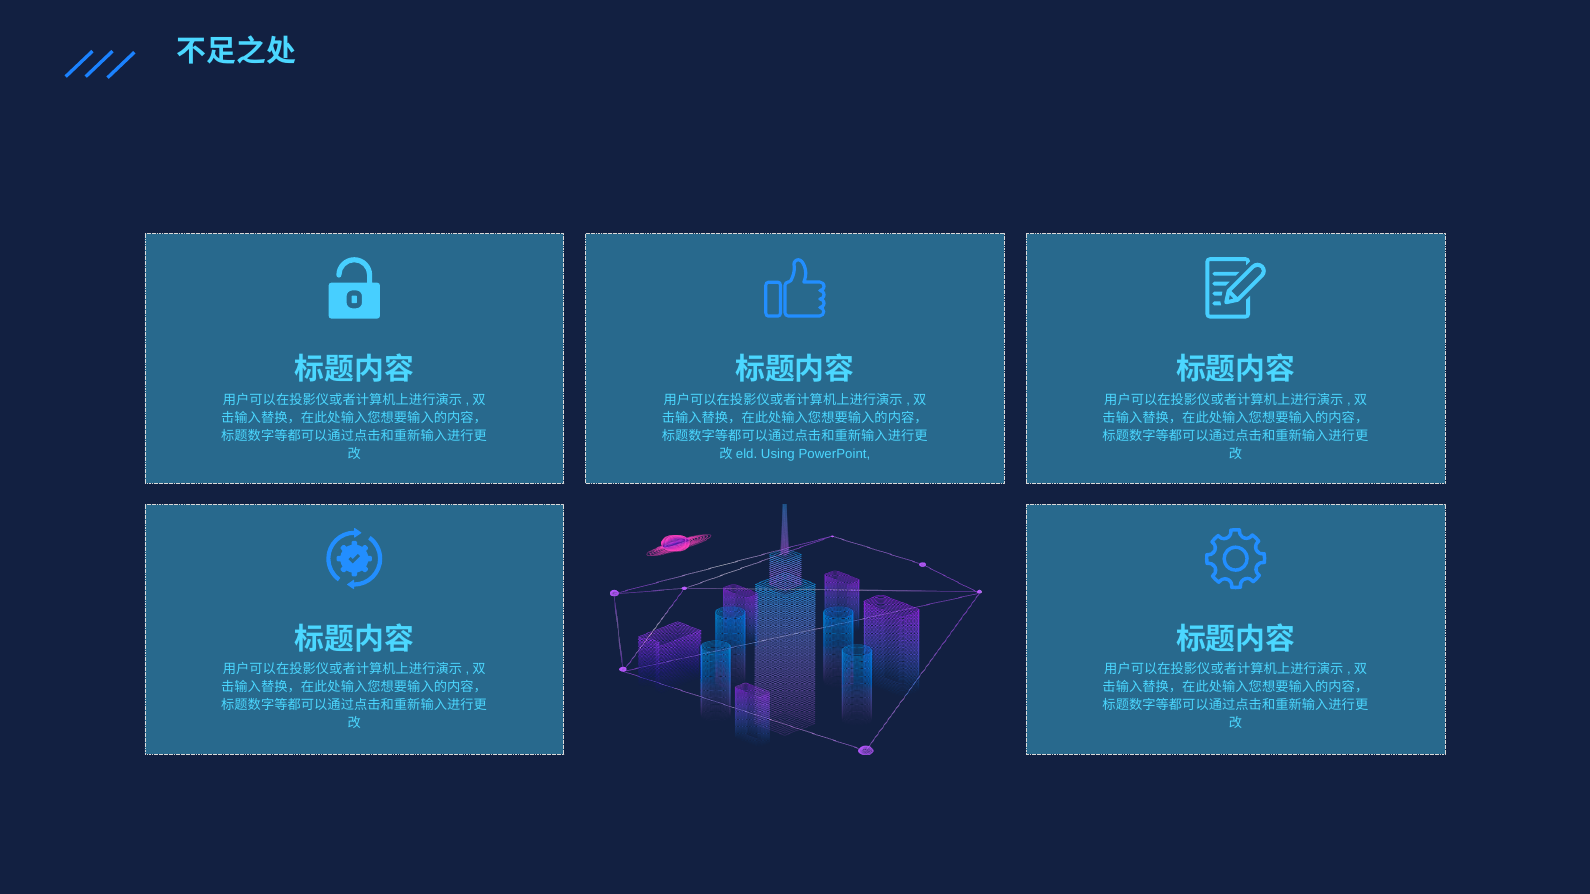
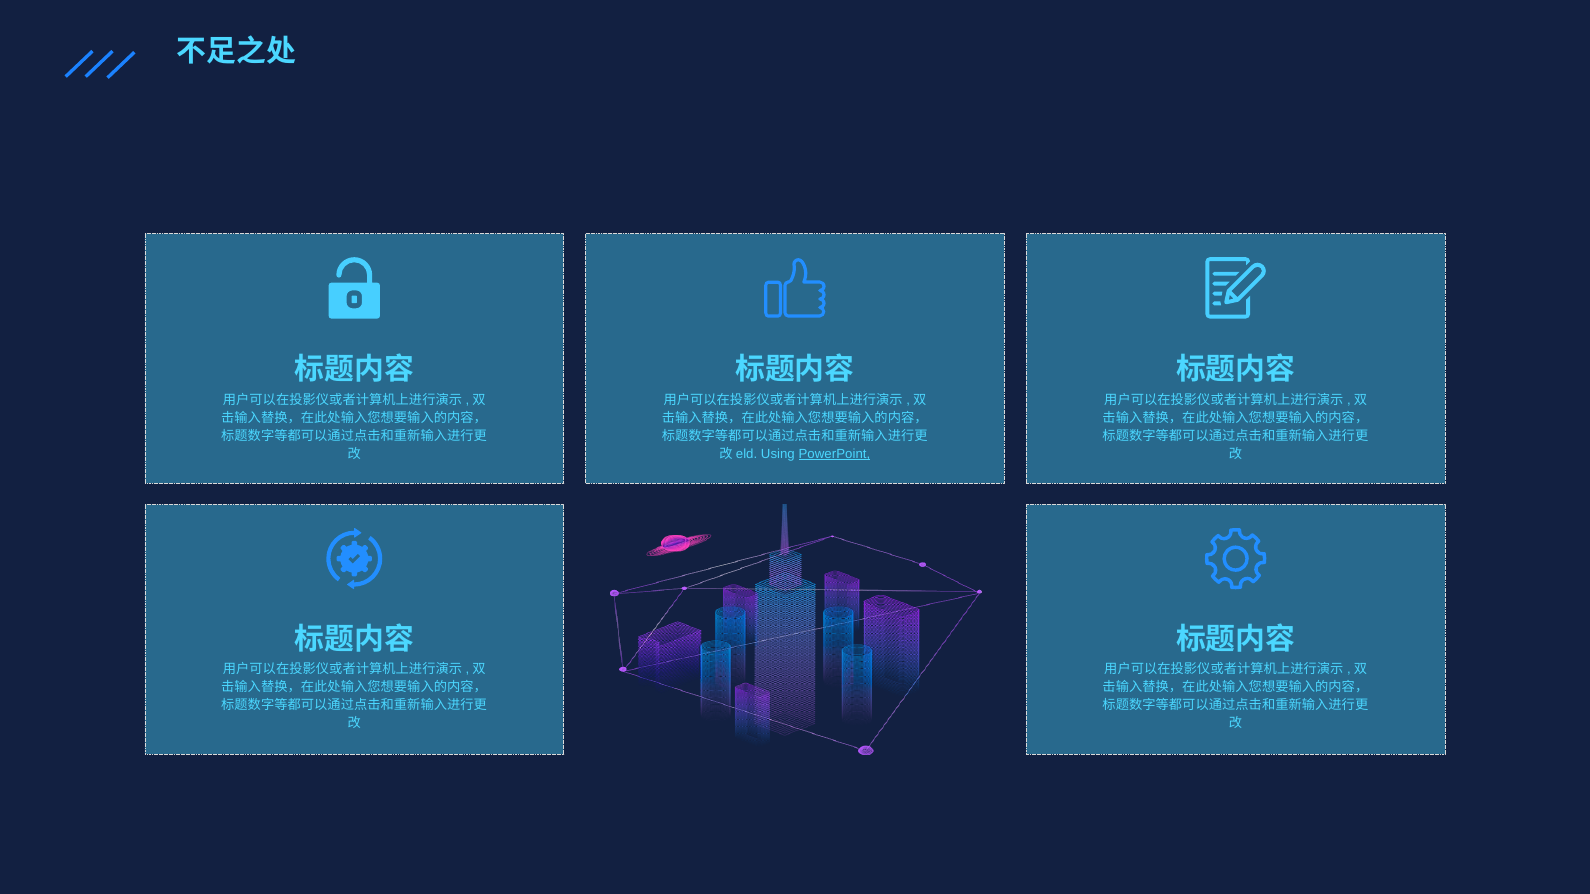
PowerPoint underline: none -> present (834, 454)
